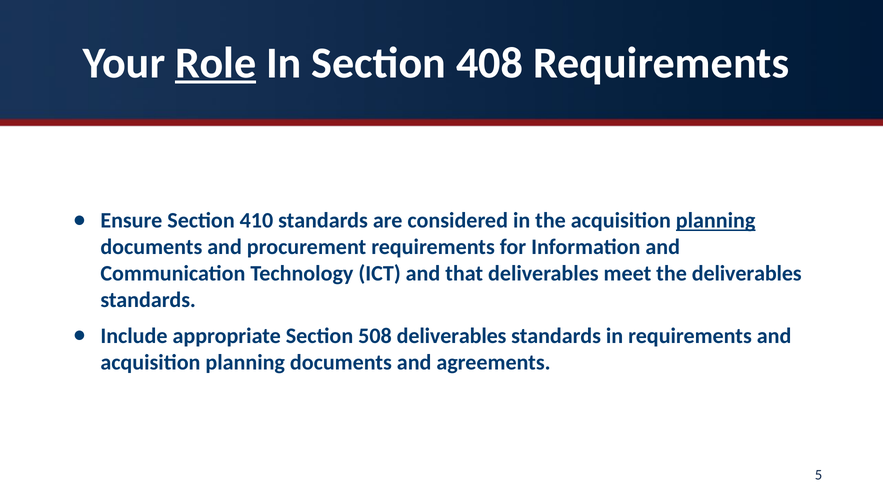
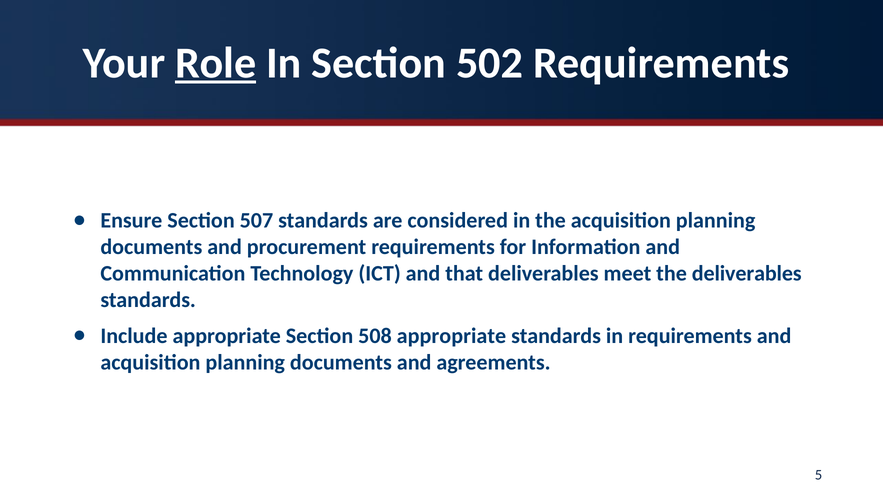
408: 408 -> 502 (490, 63)
410: 410 -> 507 (256, 220)
planning underline: present -> none (716, 220)
508 deliverables: deliverables -> appropriate (451, 336)
